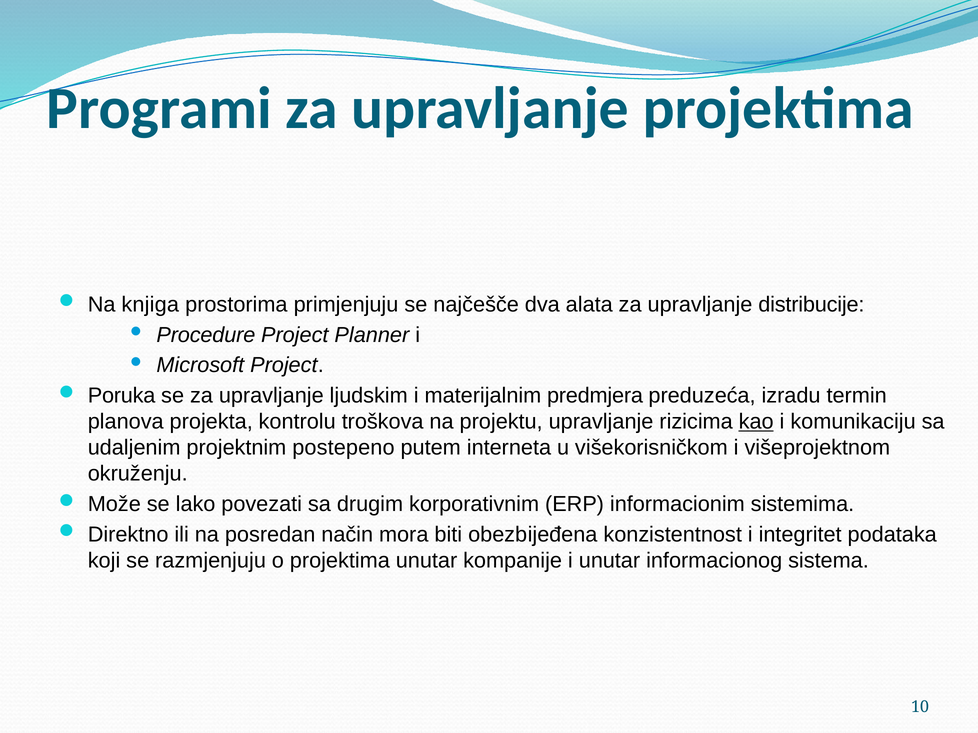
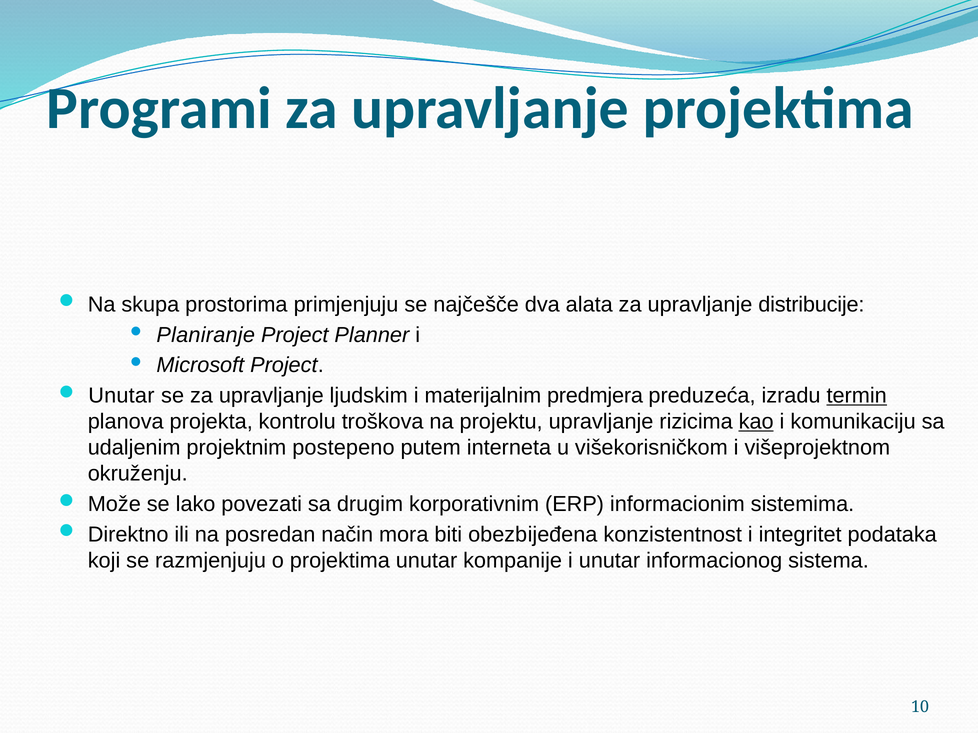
knjiga: knjiga -> skupa (150, 305)
Procedure: Procedure -> Planiranje (206, 335)
Poruka: Poruka -> Unutar (121, 396)
termin underline: none -> present (857, 396)
